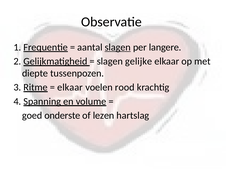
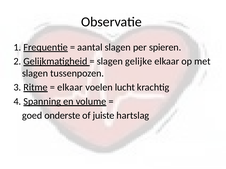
slagen underline: present -> none (118, 47)
langere: langere -> spieren (165, 47)
diepte: diepte -> slagen (35, 74)
rood: rood -> lucht (125, 88)
lezen: lezen -> juiste (104, 116)
